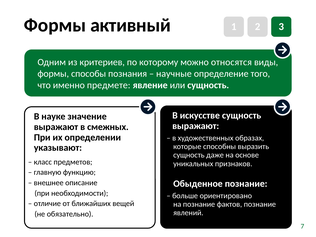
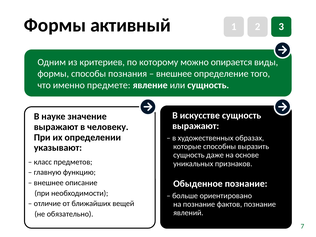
относятся: относятся -> опирается (231, 62)
научные: научные -> внешнее (174, 74)
смежных: смежных -> человеку (108, 127)
